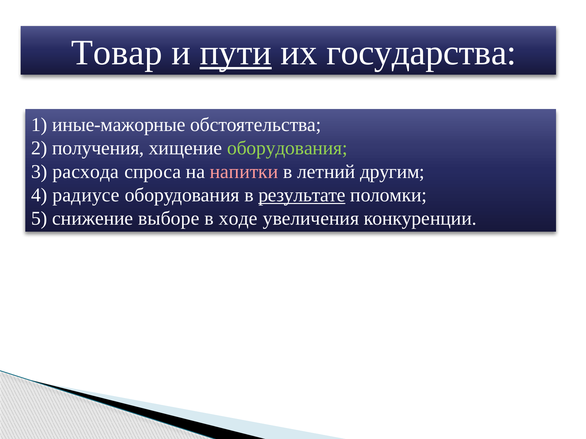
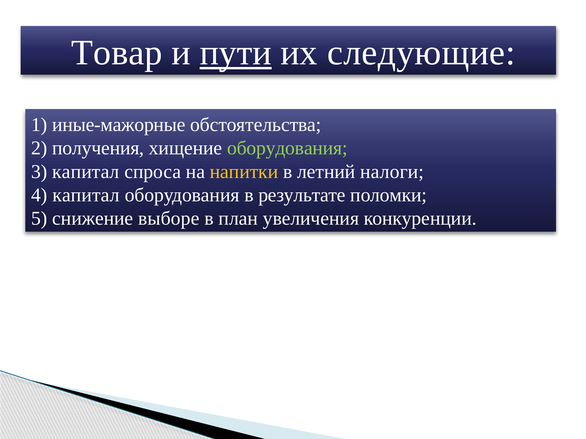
государства: государства -> следующие (421, 53)
3 расхода: расхода -> капитал (86, 172)
напитки colour: pink -> yellow (244, 172)
другим: другим -> налоги (392, 172)
4 радиусе: радиусе -> капитал (86, 195)
результате underline: present -> none (302, 195)
ходе: ходе -> план (238, 219)
